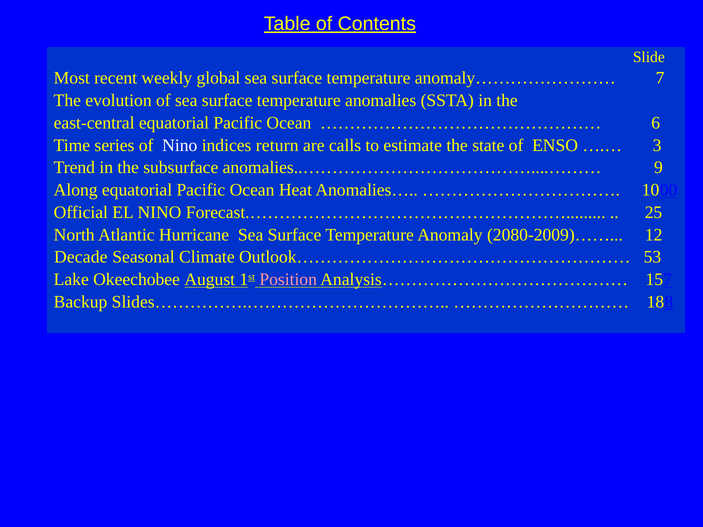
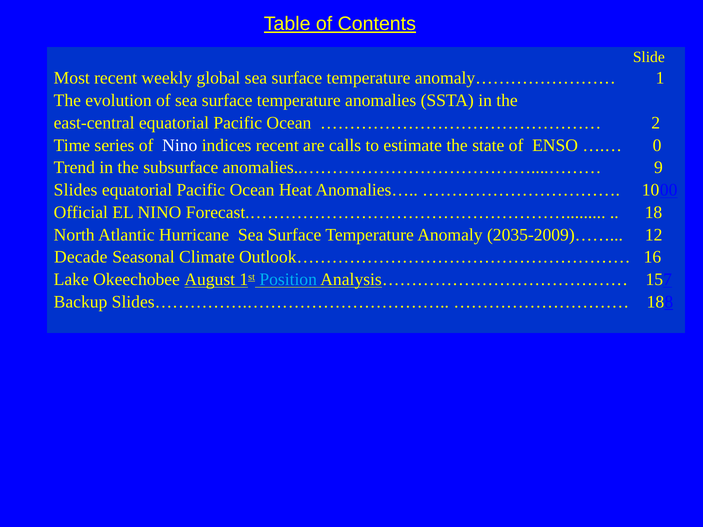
7: 7 -> 1 (660, 78)
6: 6 -> 2 (656, 123)
indices return: return -> recent (277, 145)
3: 3 -> 0 (657, 145)
Along: Along -> Slides (76, 190)
25: 25 -> 18 (654, 212)
2080-2009)……: 2080-2009)…… -> 2035-2009)…… (555, 235)
53: 53 -> 16 (652, 257)
Position colour: pink -> light blue (288, 280)
